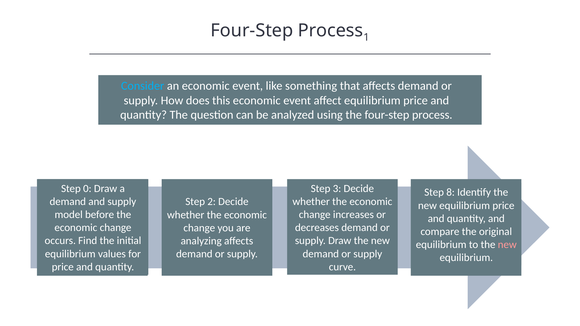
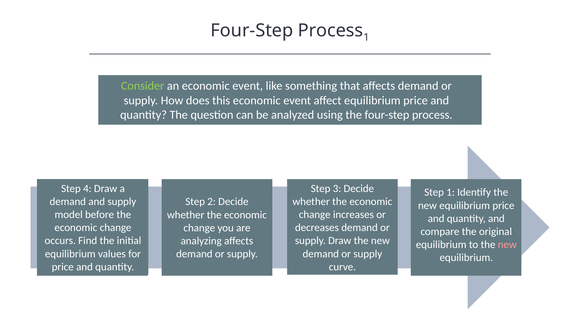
Consider colour: light blue -> light green (143, 86)
0: 0 -> 4 (87, 189)
Step 8: 8 -> 1 (451, 193)
